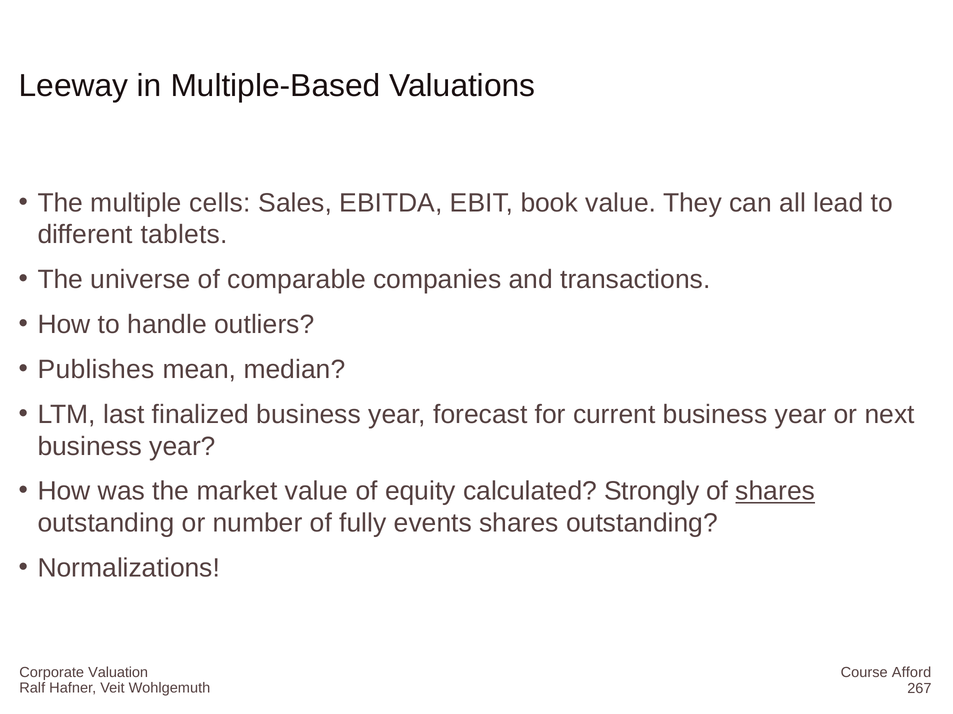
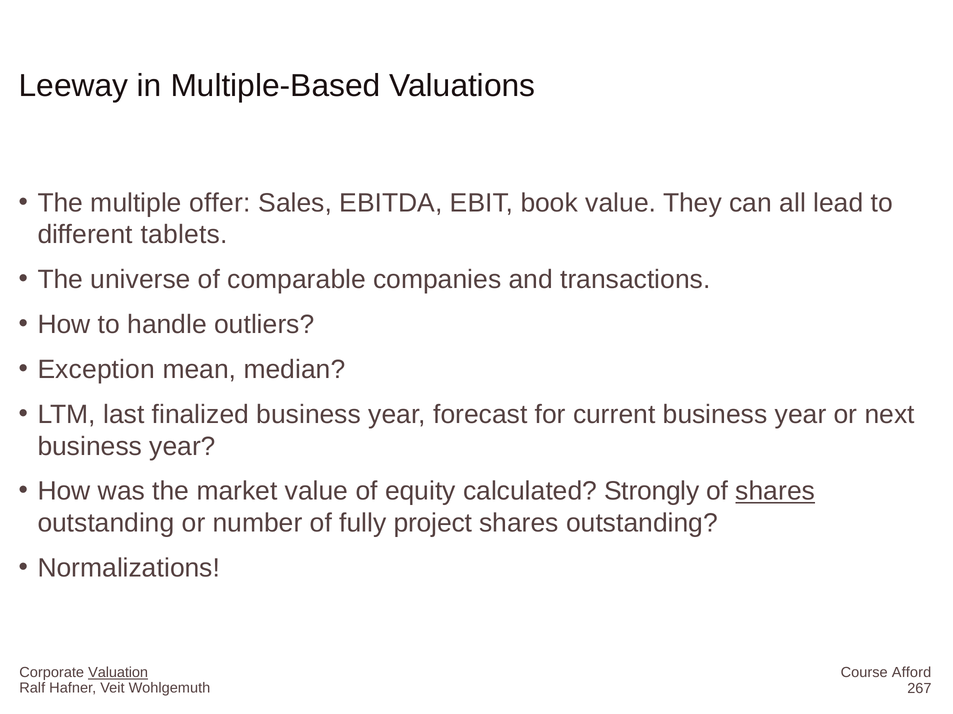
cells: cells -> offer (220, 203)
Publishes: Publishes -> Exception (96, 370)
events: events -> project (433, 524)
Valuation underline: none -> present (118, 673)
